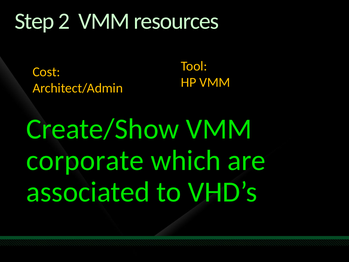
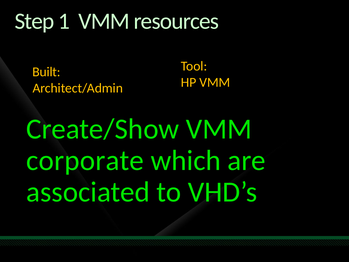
2: 2 -> 1 (64, 21)
Cost: Cost -> Built (46, 72)
